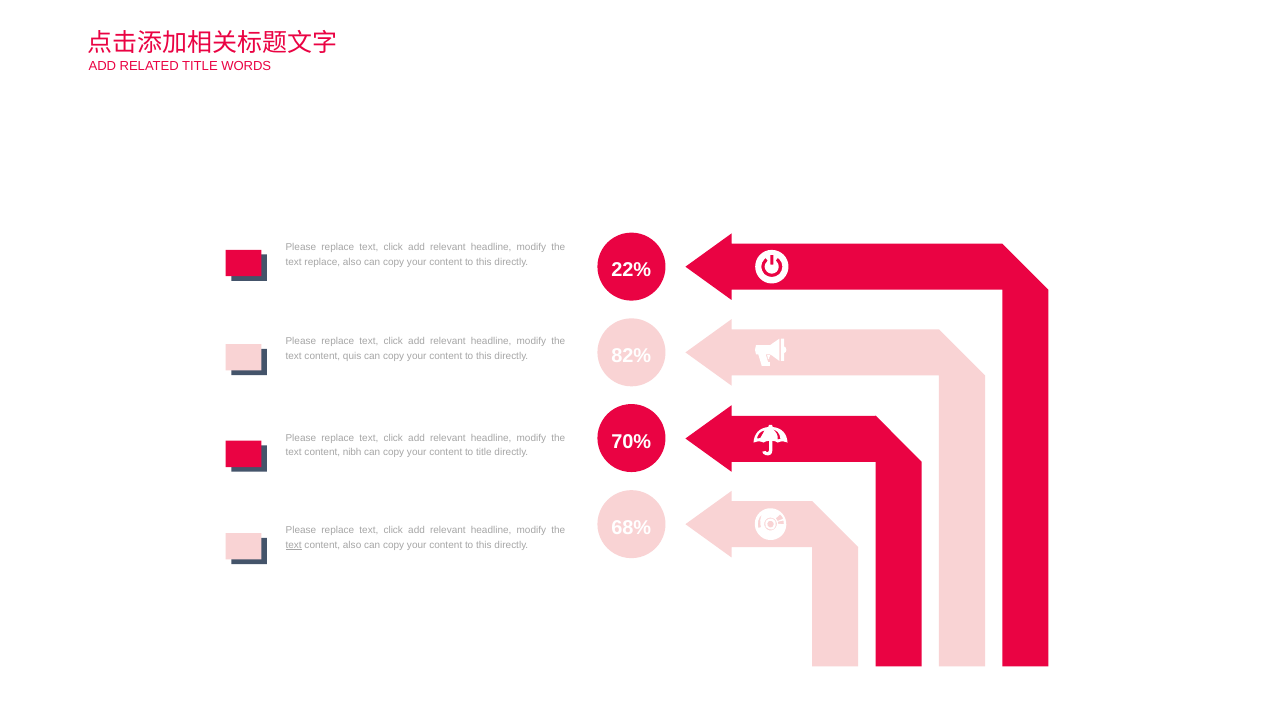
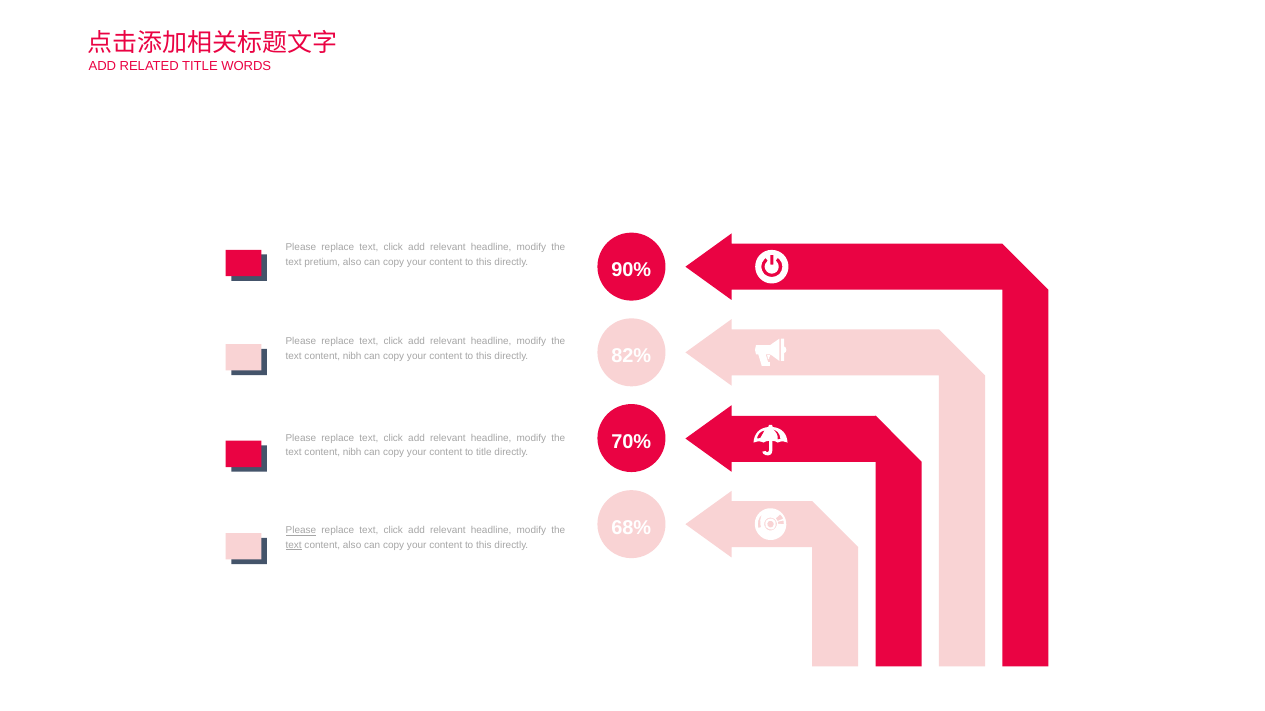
text replace: replace -> pretium (322, 262)
22%: 22% -> 90% (631, 270)
quis: quis -> nibh (352, 356)
Please underline: none -> present (301, 531)
